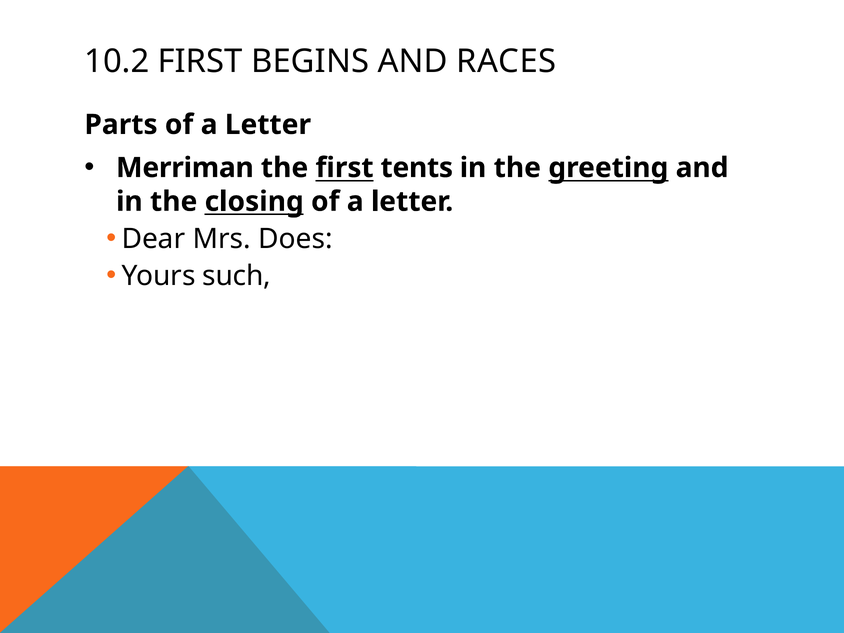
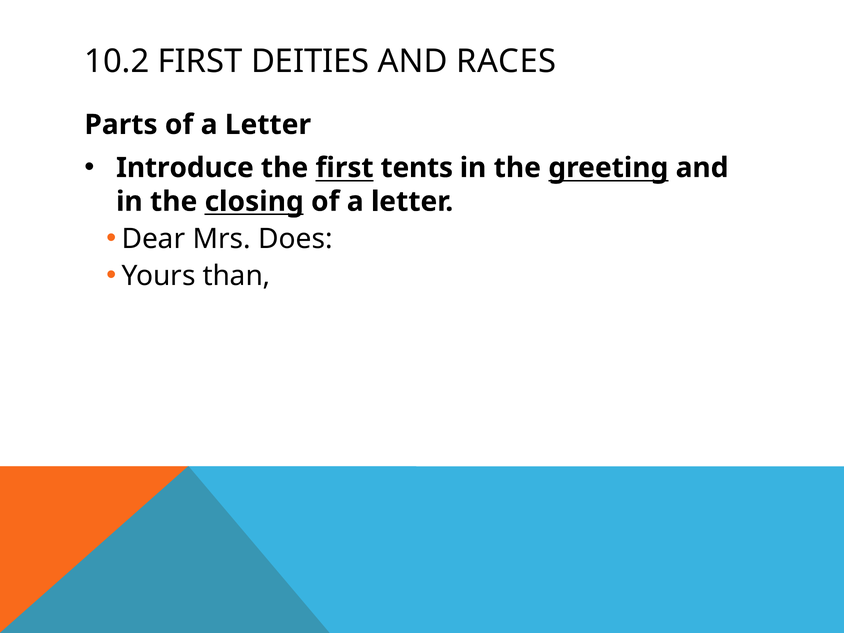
BEGINS: BEGINS -> DEITIES (310, 61)
Merriman: Merriman -> Introduce (185, 168)
such: such -> than (237, 276)
